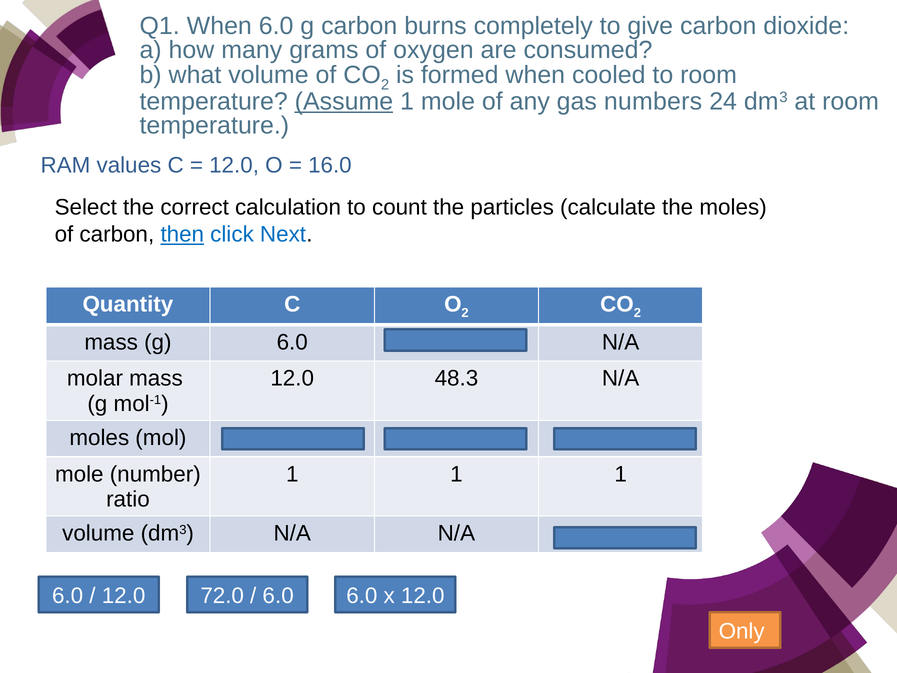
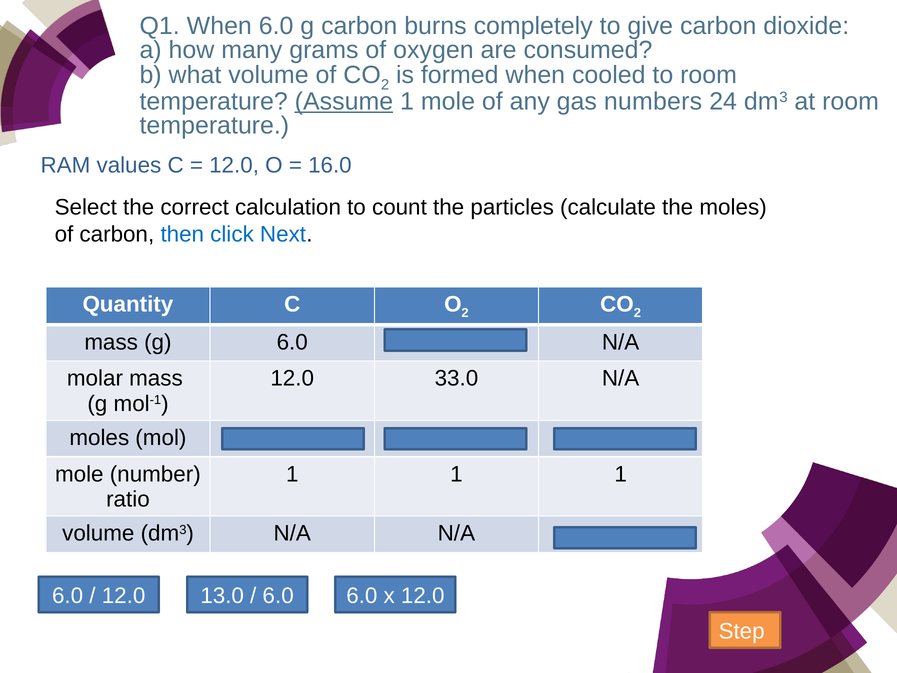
then underline: present -> none (182, 234)
48.3: 48.3 -> 33.0 (456, 378)
72.0: 72.0 -> 13.0 (222, 596)
Only: Only -> Step (742, 631)
